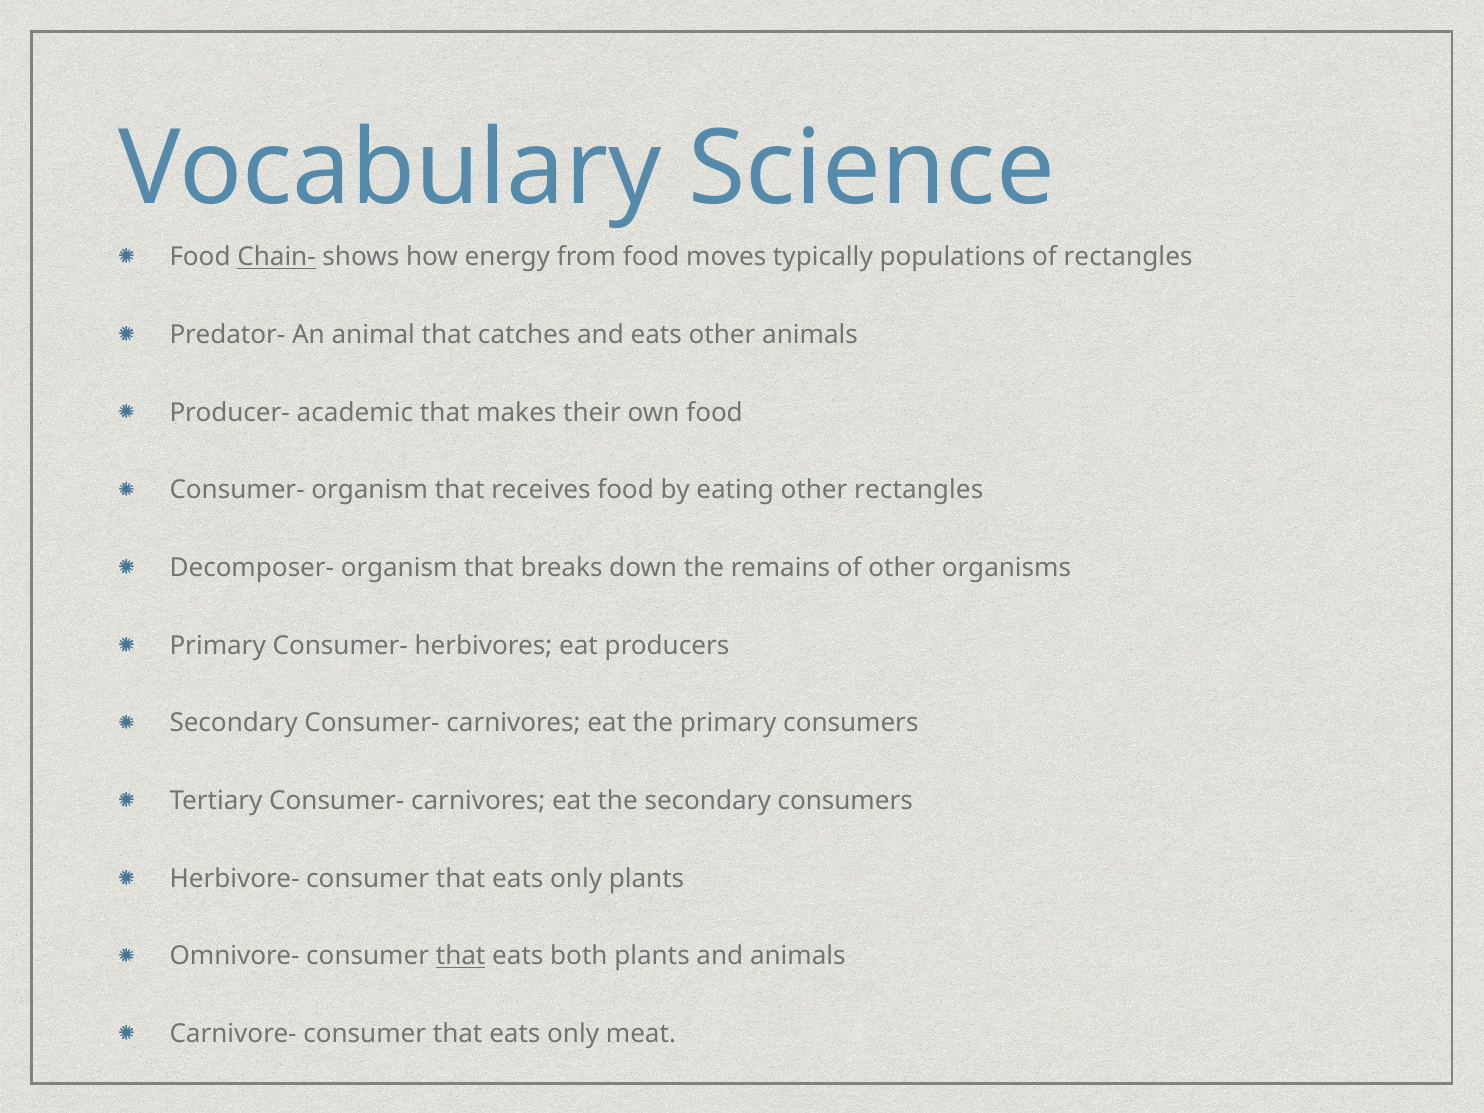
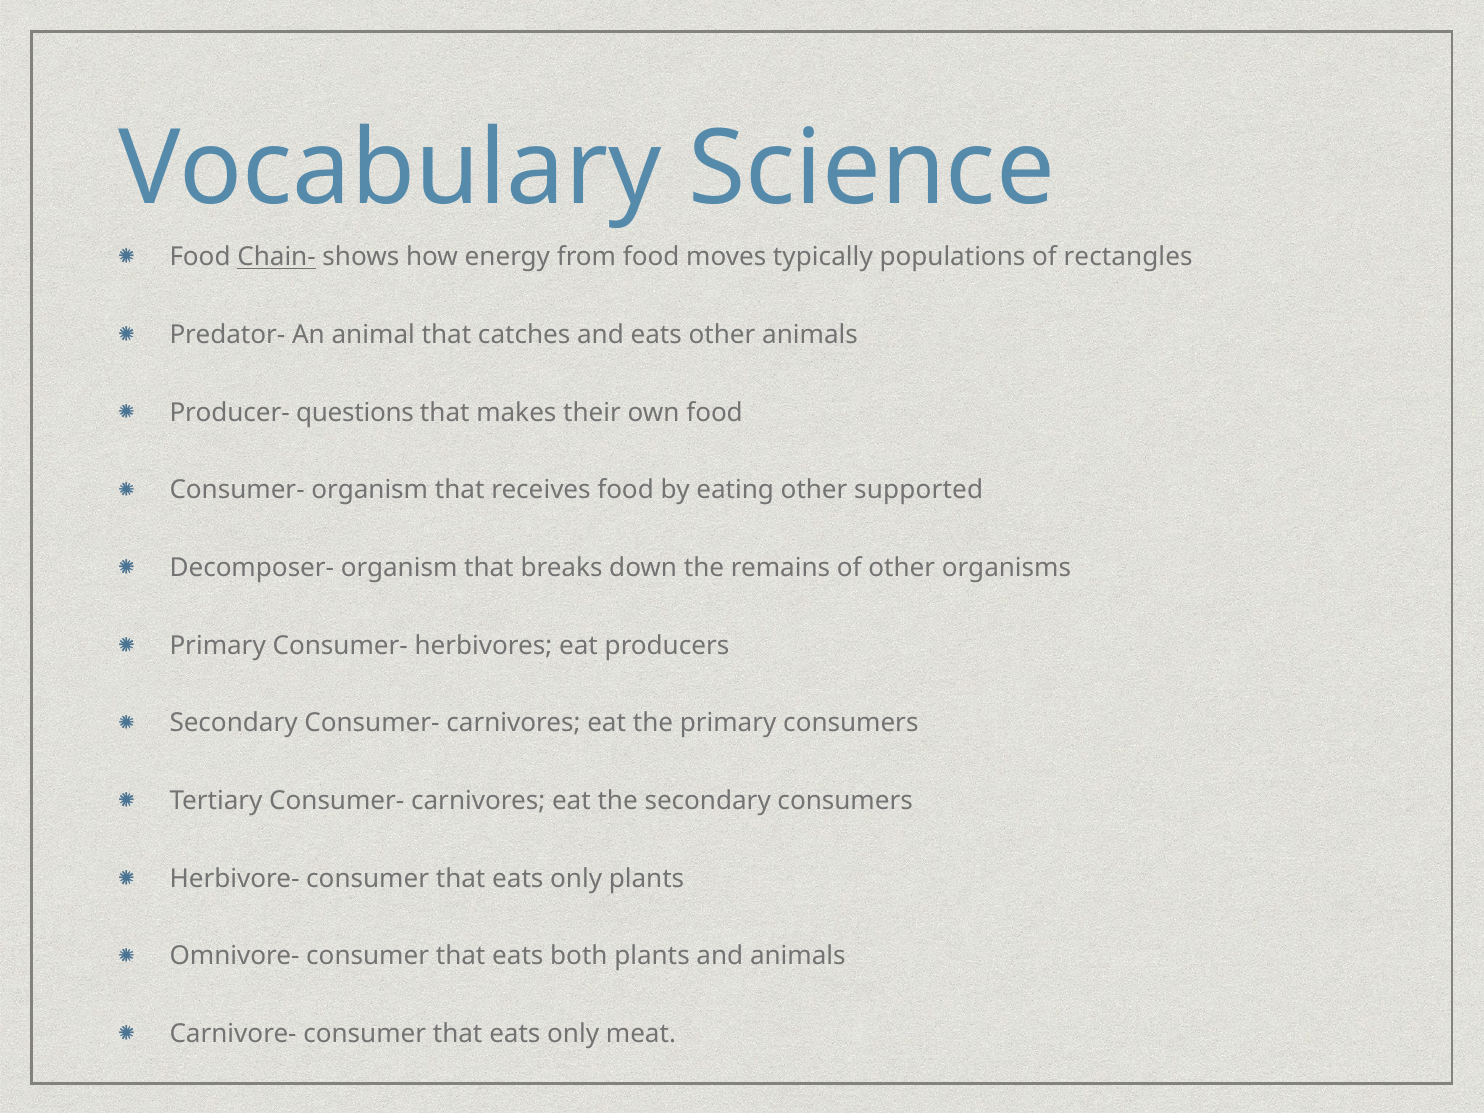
academic: academic -> questions (355, 412)
other rectangles: rectangles -> supported (919, 490)
that underline: present -> none (461, 956)
